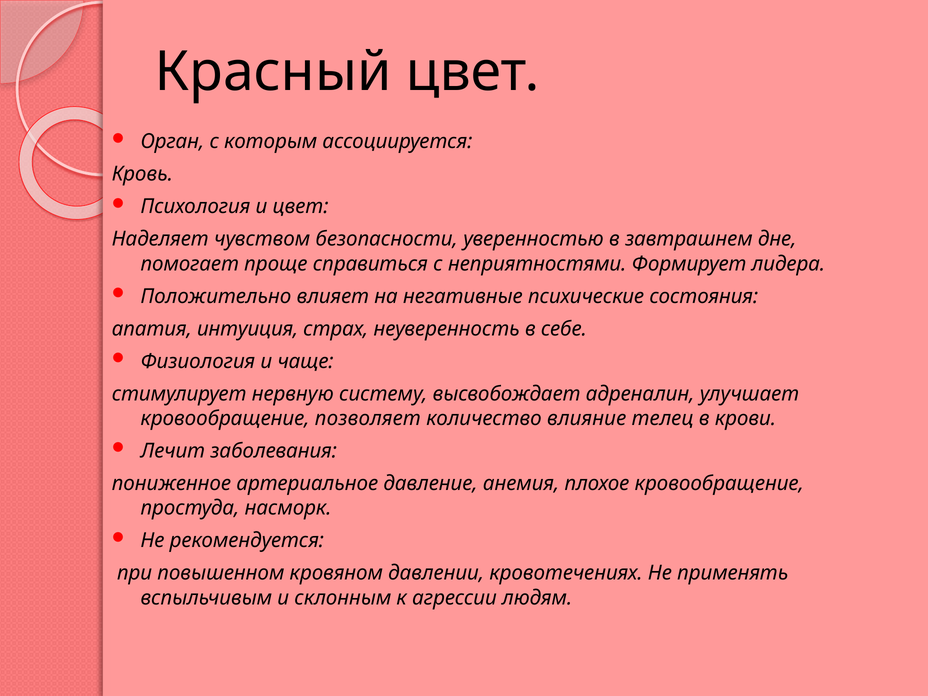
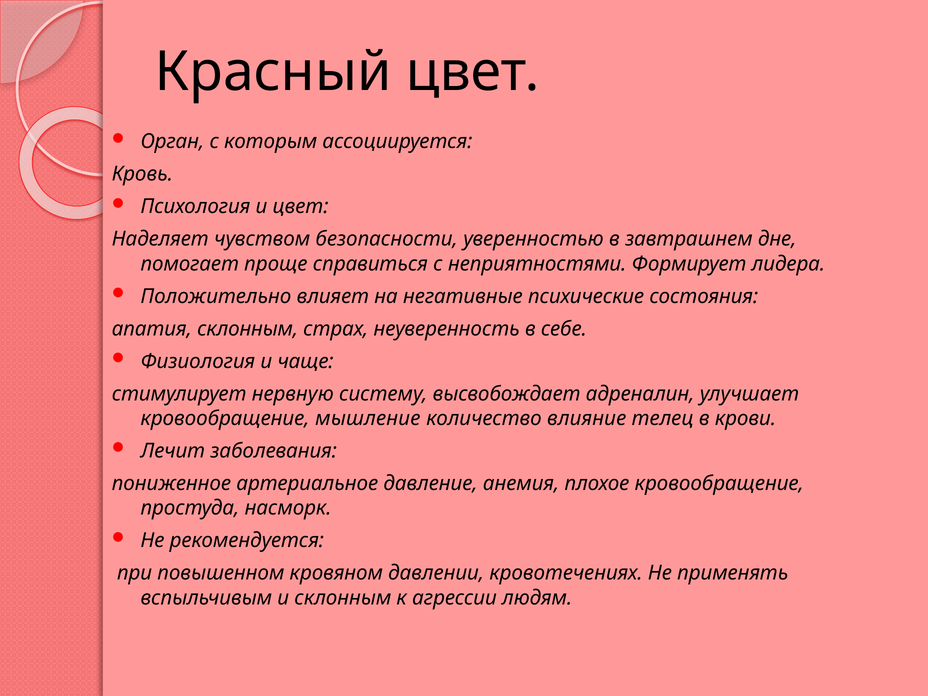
апатия интуиция: интуиция -> склонным (248, 329)
позволяет: позволяет -> мышление (368, 418)
